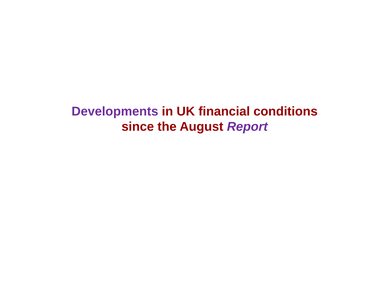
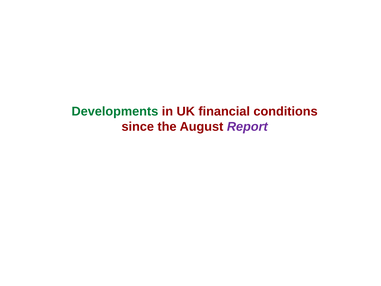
Developments colour: purple -> green (115, 111)
